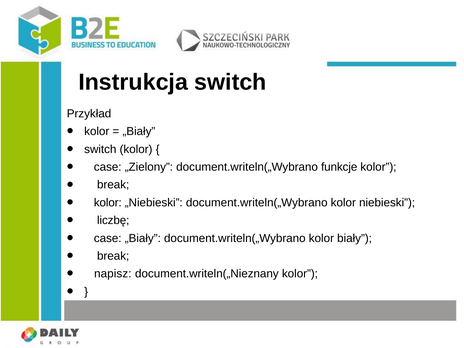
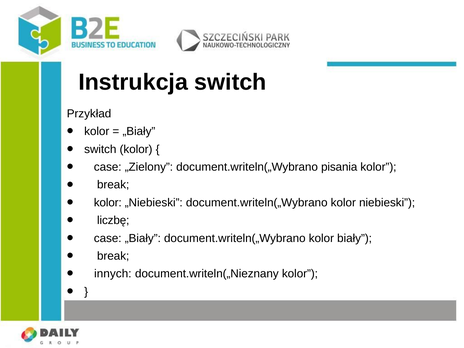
funkcje: funkcje -> pisania (339, 167)
napisz: napisz -> innych (113, 274)
